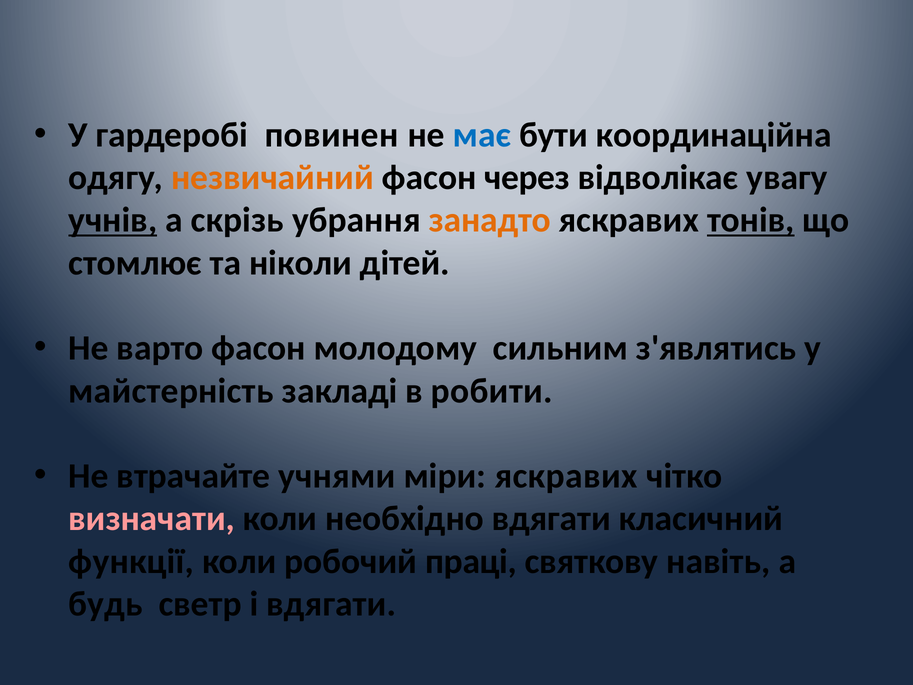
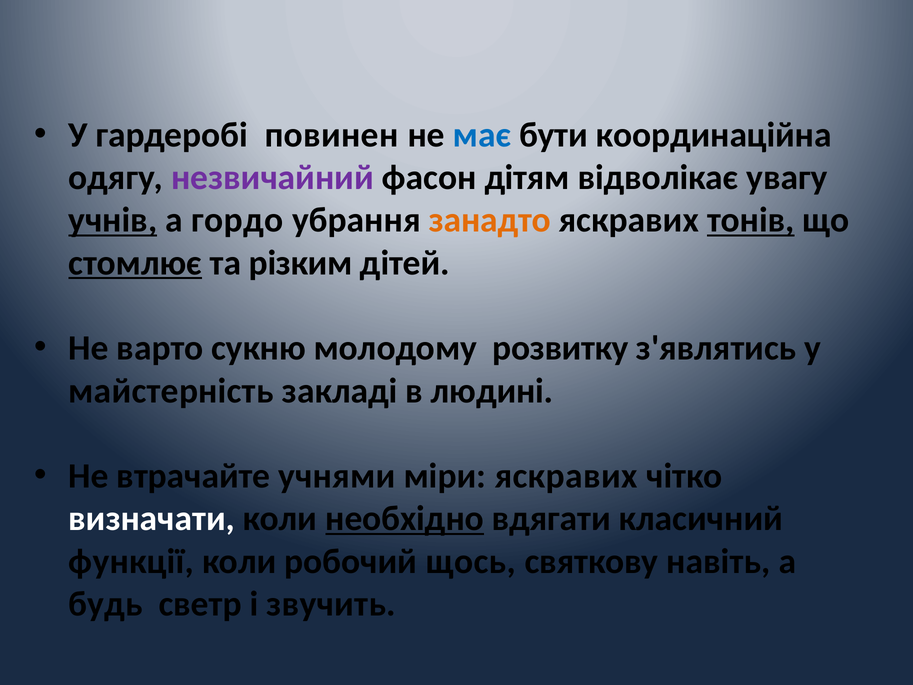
незвичайний colour: orange -> purple (272, 177)
через: через -> дітям (527, 177)
скрізь: скрізь -> гордо (237, 220)
стомлює underline: none -> present (135, 263)
ніколи: ніколи -> різким (301, 263)
варто фасон: фасон -> сукню (259, 348)
сильним: сильним -> розвитку (561, 348)
робити: робити -> людині (492, 391)
визначати colour: pink -> white (152, 519)
необхідно underline: none -> present (405, 519)
праці: праці -> щось (471, 561)
і вдягати: вдягати -> звучить (331, 604)
